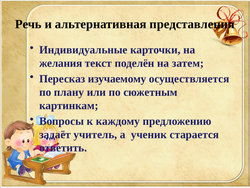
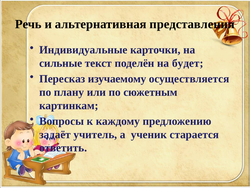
желания: желания -> сильные (61, 63)
затем: затем -> будет (188, 63)
